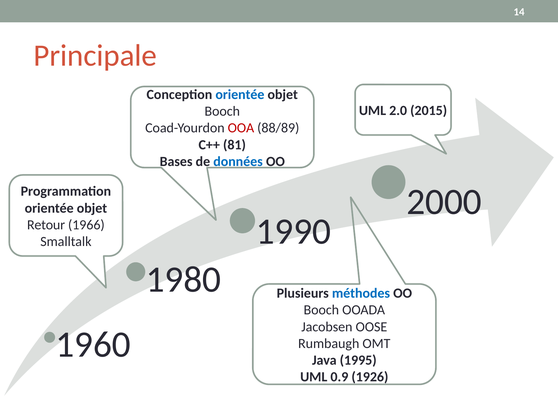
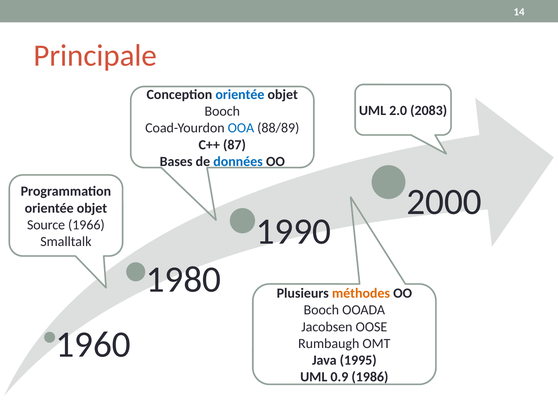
2015: 2015 -> 2083 (429, 111)
OOA colour: red -> blue (241, 128)
81: 81 -> 87 (234, 145)
Retour: Retour -> Source (46, 225)
méthodes colour: blue -> orange (361, 293)
1926: 1926 -> 1986 (370, 377)
